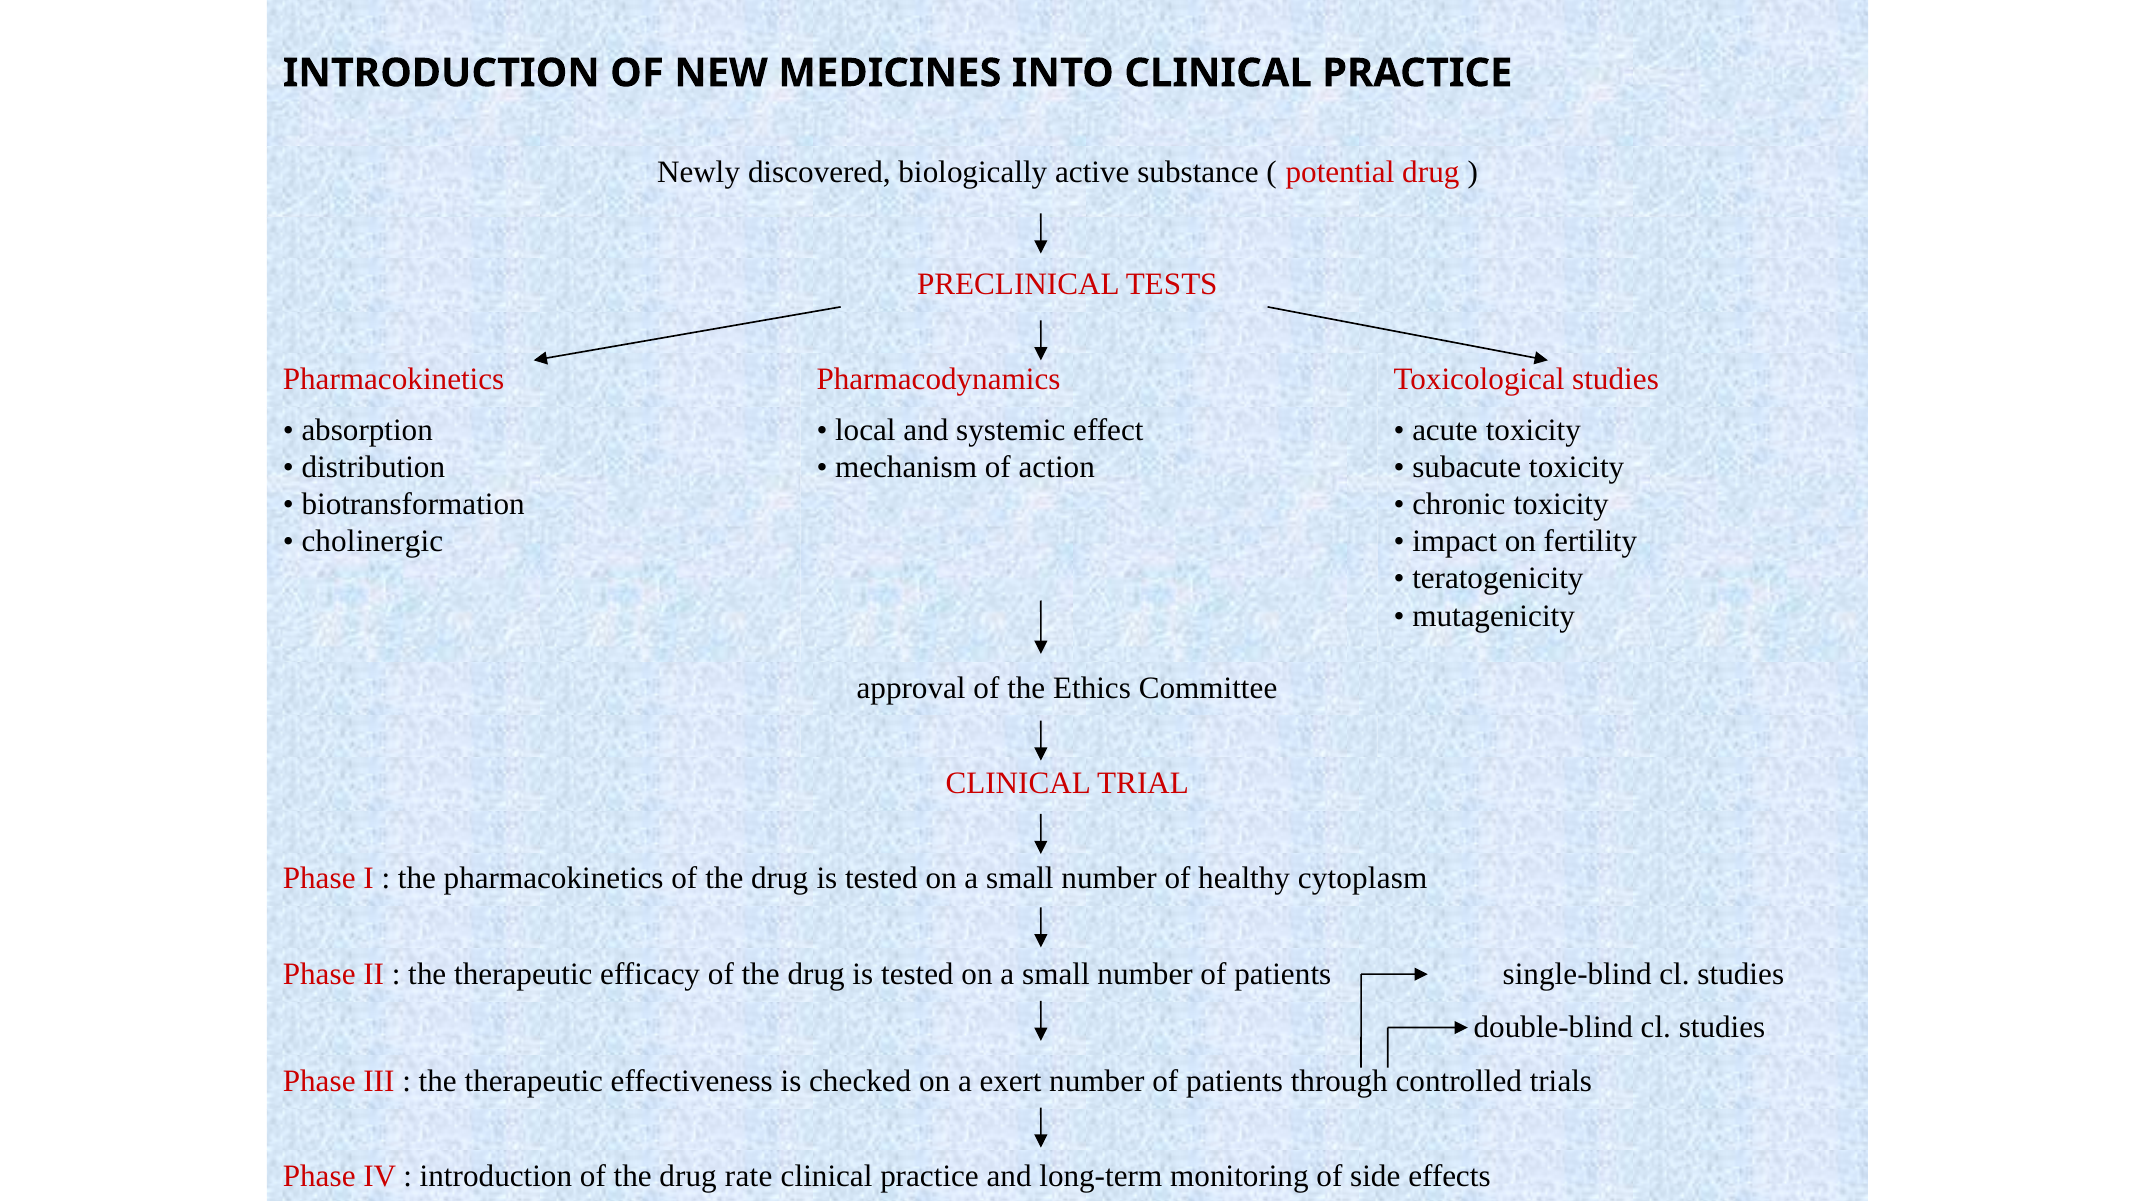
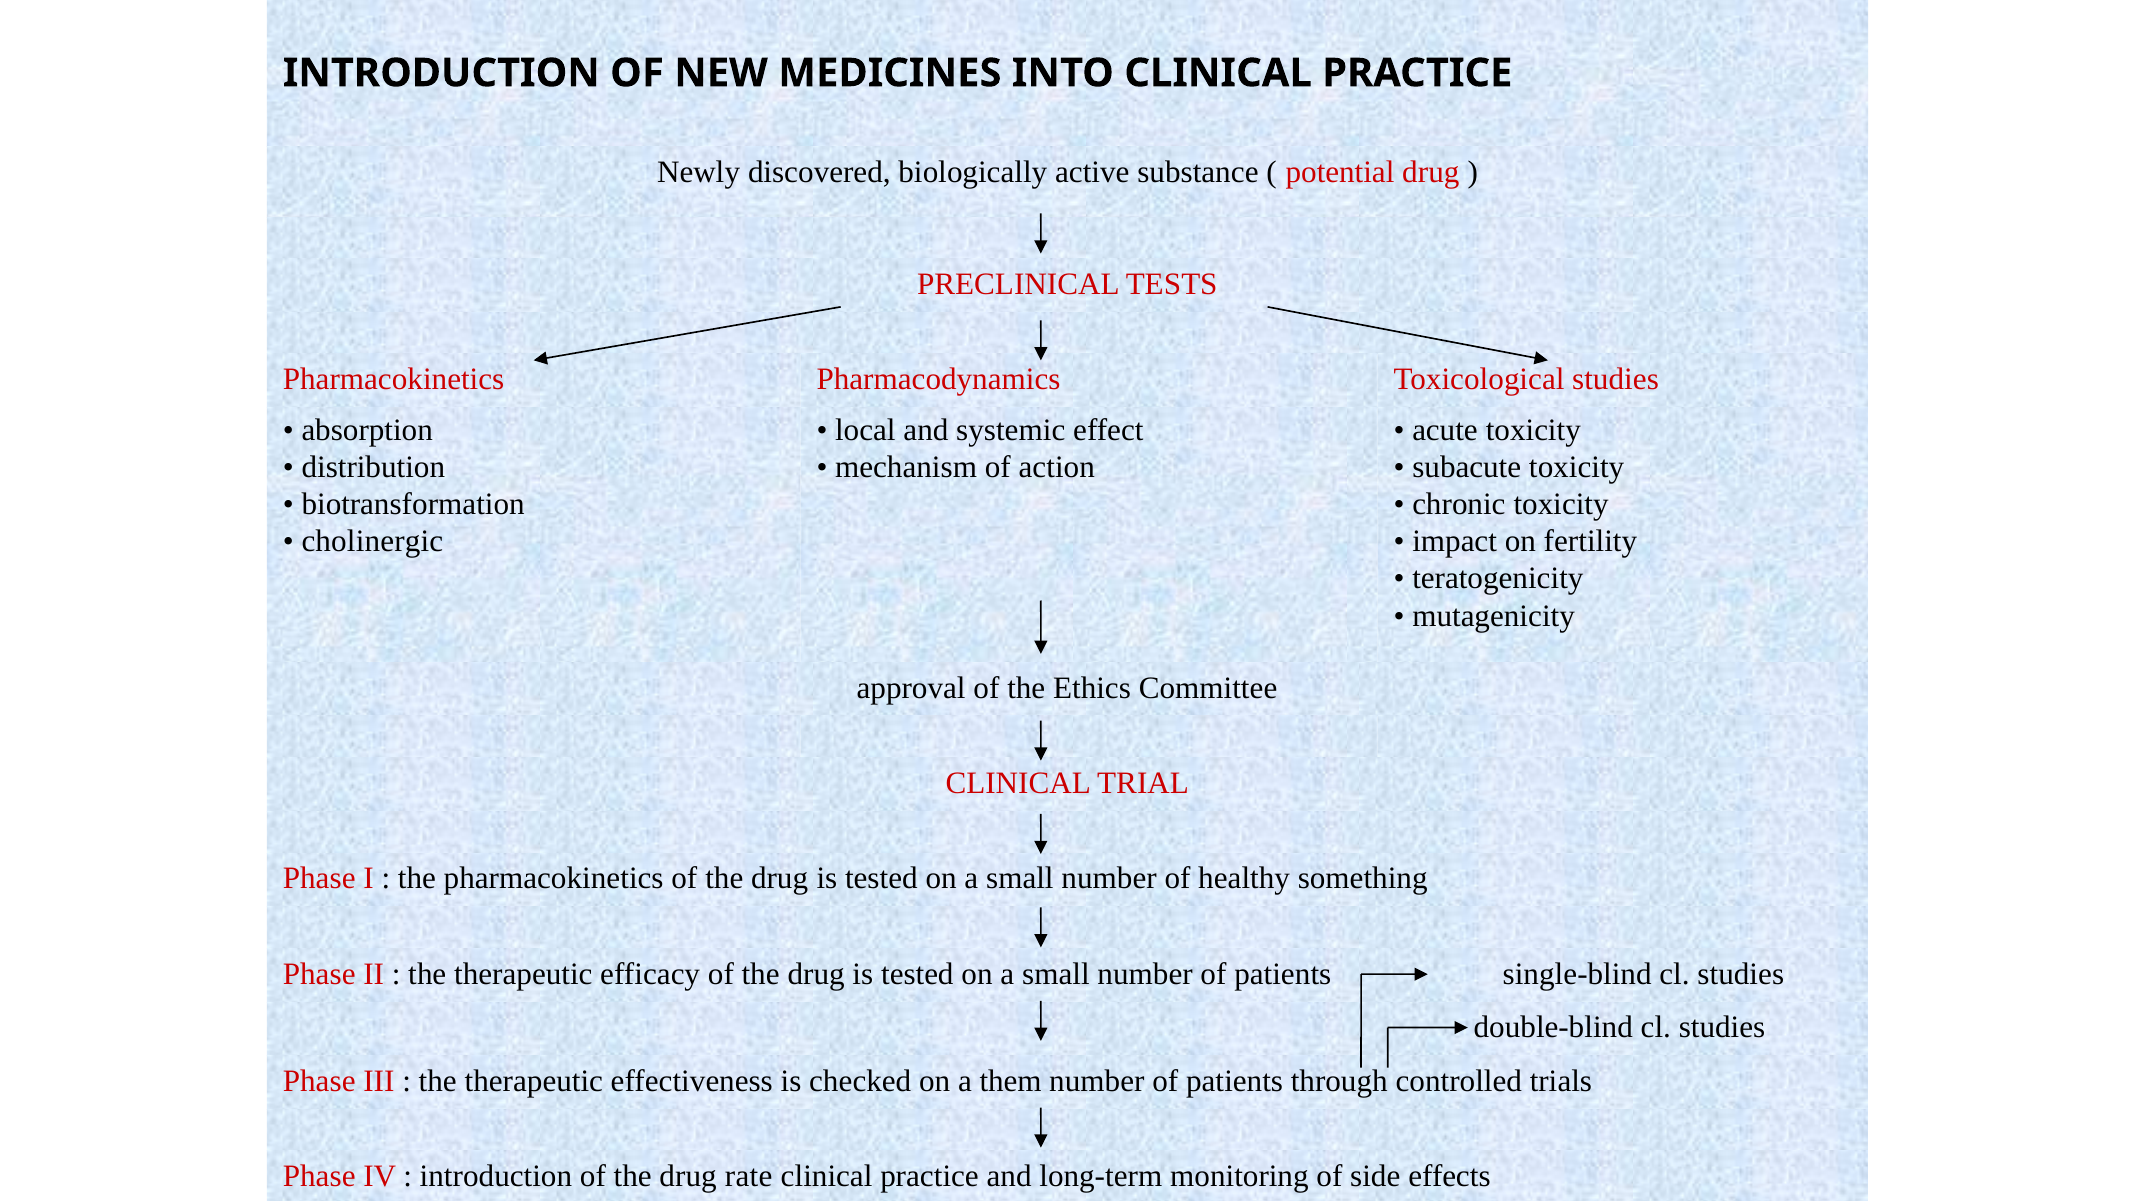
cytoplasm: cytoplasm -> something (1363, 879)
exert: exert -> them (1011, 1081)
